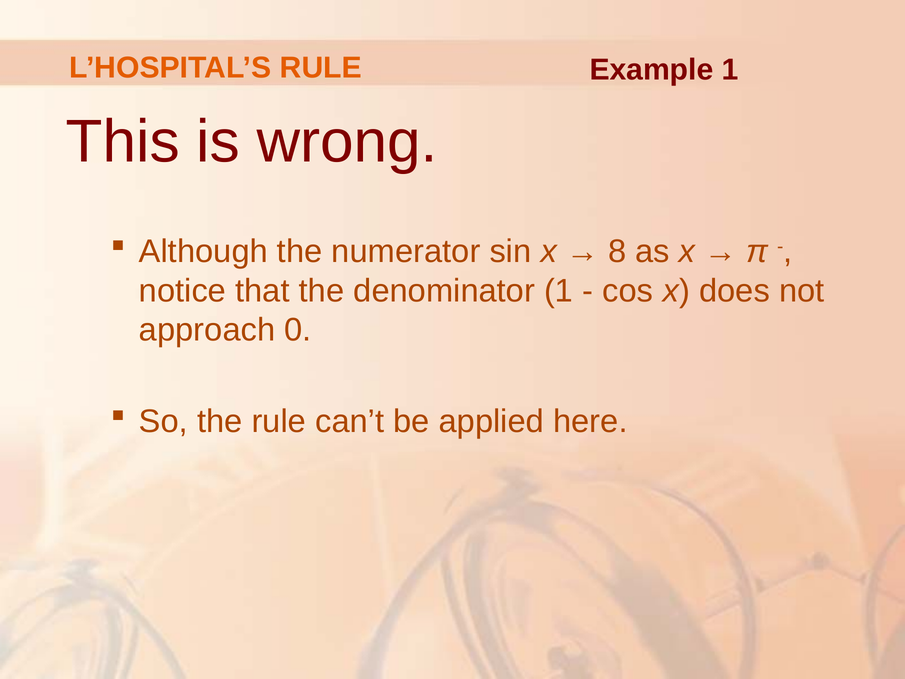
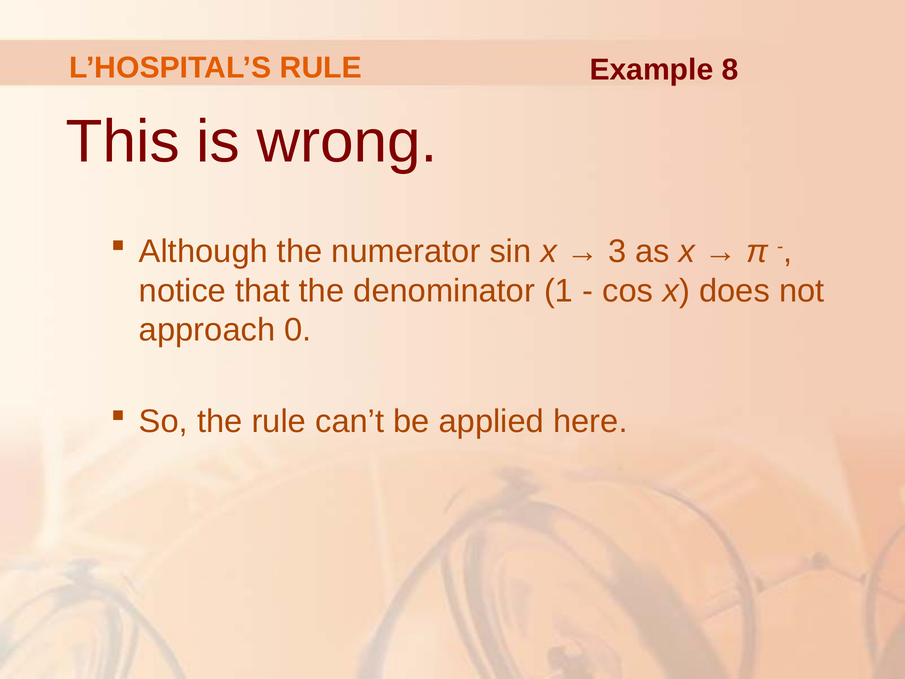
Example 1: 1 -> 8 (730, 70)
8: 8 -> 3 (617, 252)
